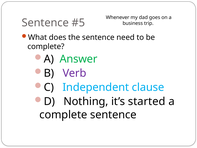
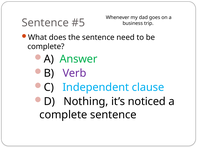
started: started -> noticed (147, 101)
